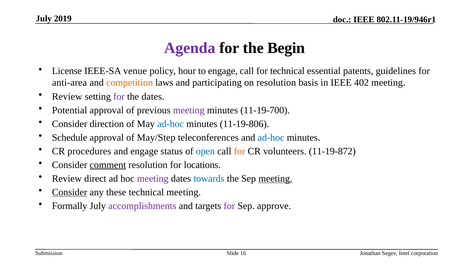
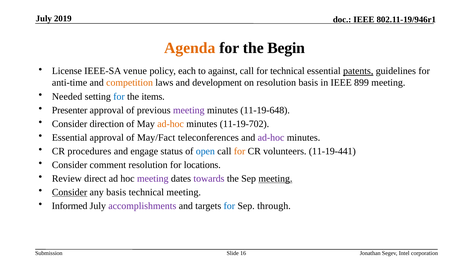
Agenda colour: purple -> orange (190, 48)
hour: hour -> each (187, 71)
to engage: engage -> against (223, 71)
patents underline: none -> present (358, 71)
anti-area: anti-area -> anti-time (70, 83)
participating: participating -> development (217, 83)
402: 402 -> 899 (361, 83)
Review: Review -> Needed (67, 96)
for colour: purple -> blue (119, 96)
the dates: dates -> items (153, 96)
Potential: Potential -> Presenter (70, 110)
11-19-700: 11-19-700 -> 11-19-648 (265, 110)
ad-hoc colour: blue -> orange (171, 124)
11-19-806: 11-19-806 -> 11-19-702 (244, 124)
Schedule: Schedule -> Essential (70, 137)
May/Step: May/Step -> May/Fact (156, 137)
ad-hoc colour: blue -> purple (271, 137)
11-19-872: 11-19-872 -> 11-19-441 (332, 151)
comment underline: present -> none (108, 165)
towards colour: blue -> purple (209, 178)
any these: these -> basis (116, 192)
Formally: Formally -> Informed (70, 206)
for colour: purple -> blue (229, 206)
approve: approve -> through (274, 206)
